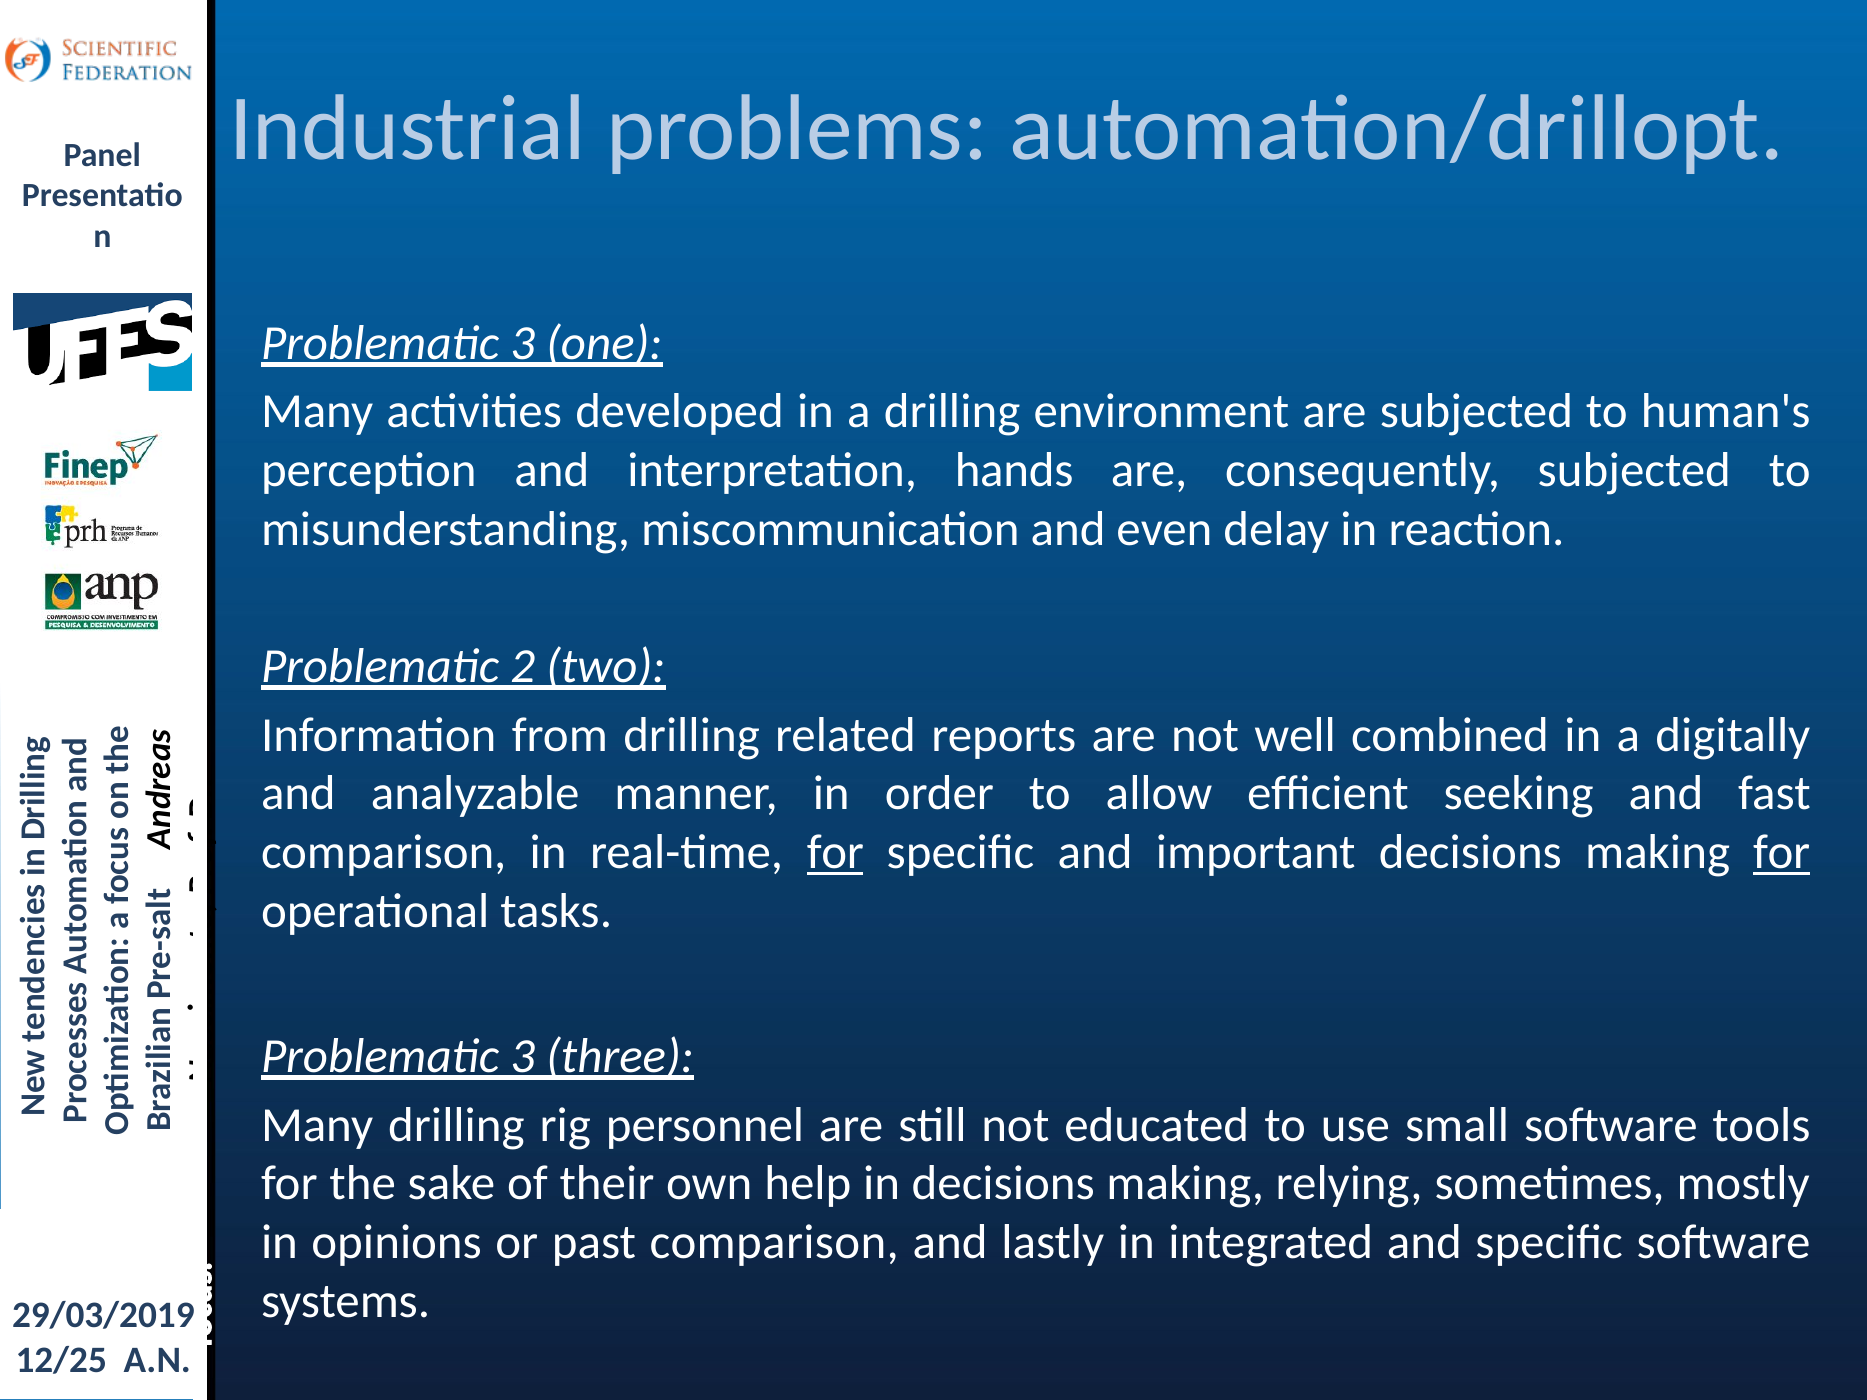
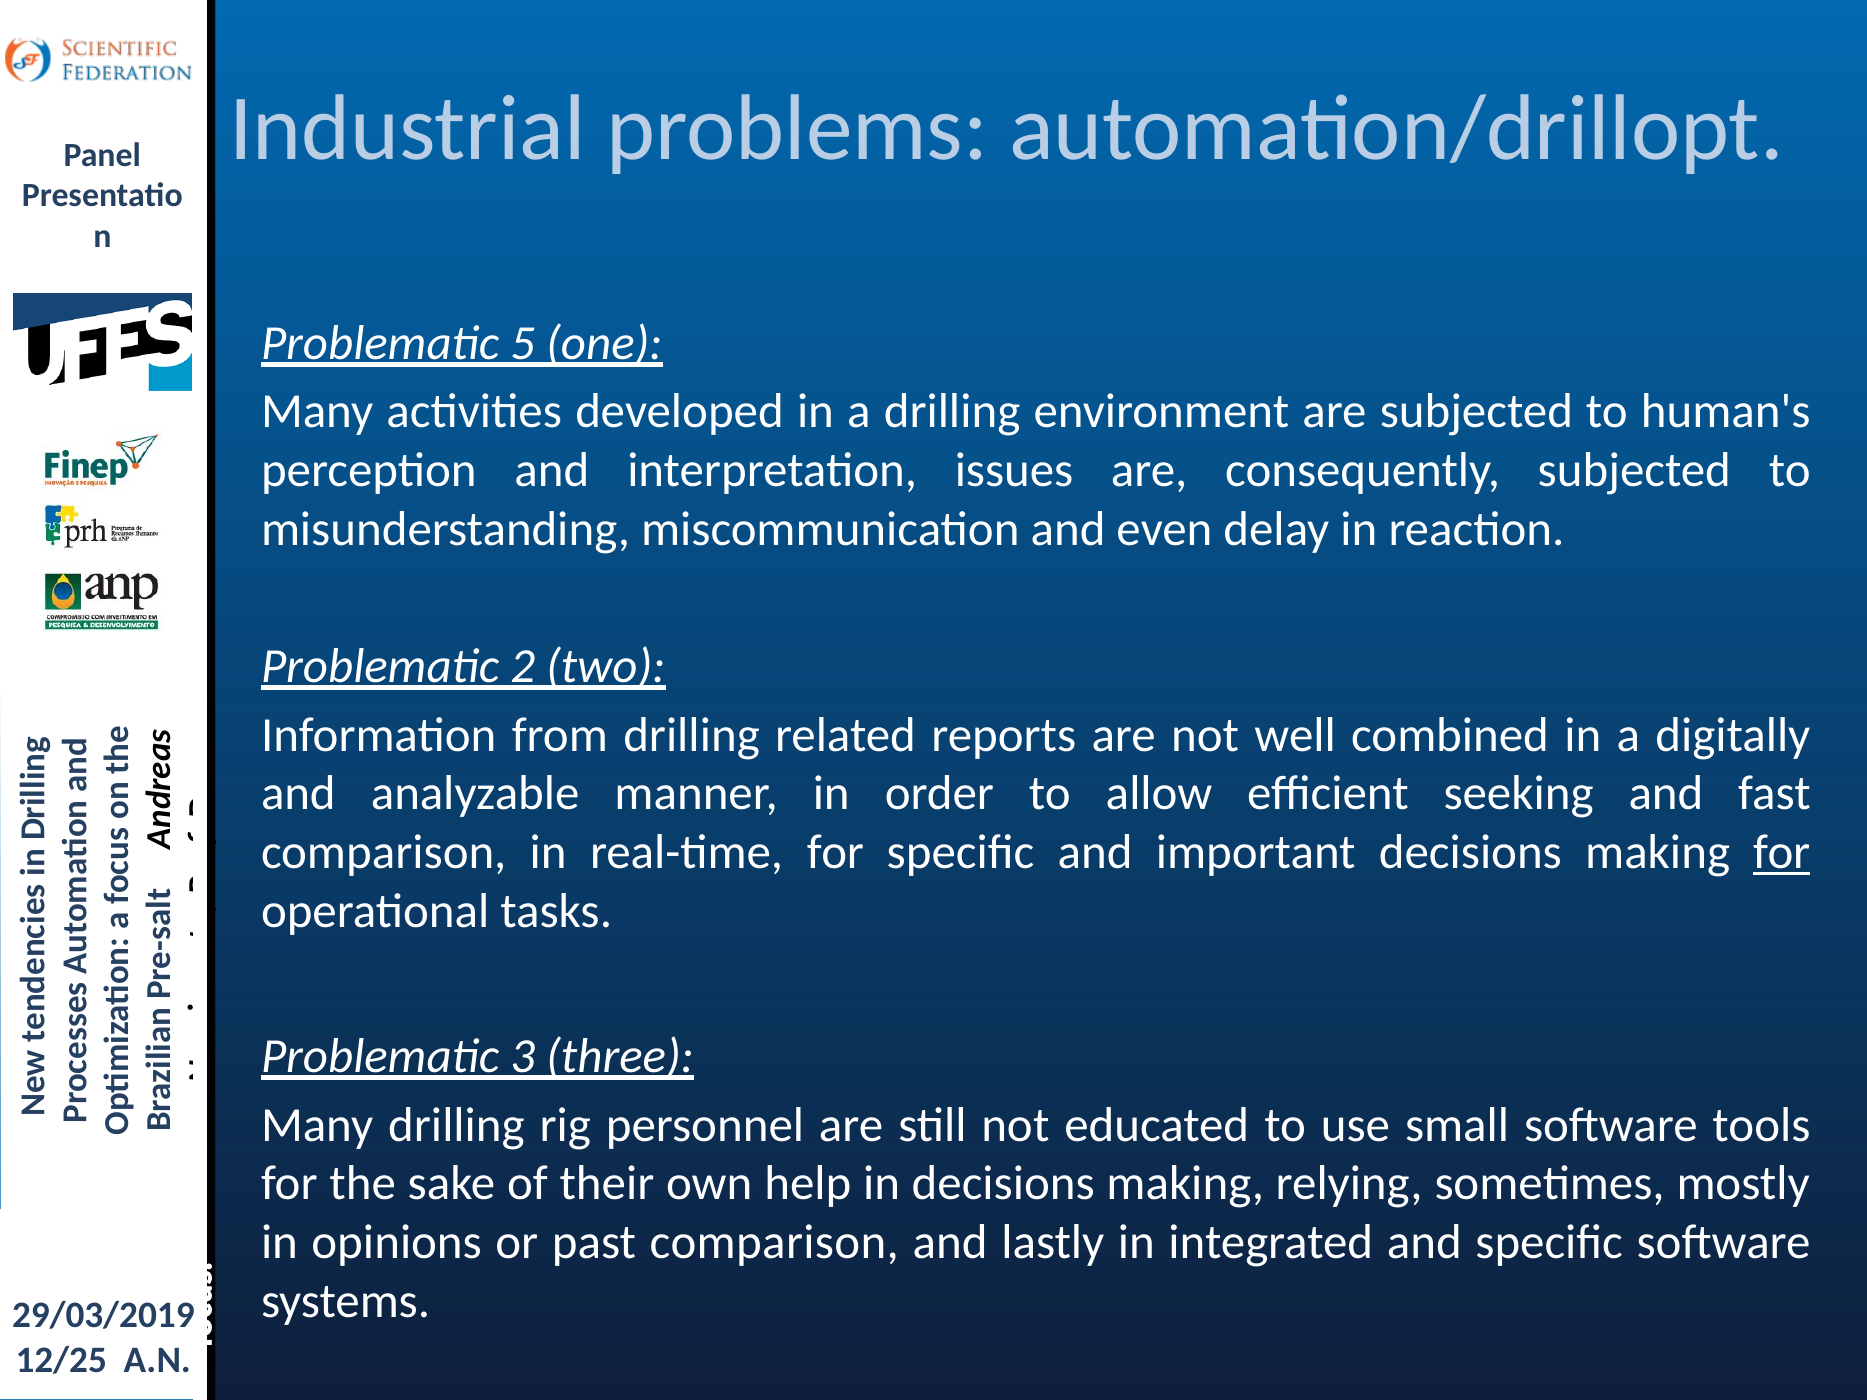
3: 3 -> 5 (523, 343)
hands: hands -> issues (1014, 471)
for underline: present -> none (835, 853)
